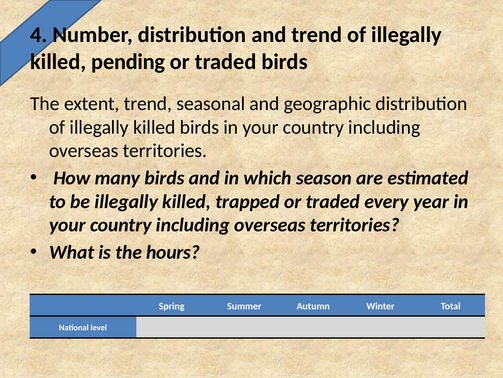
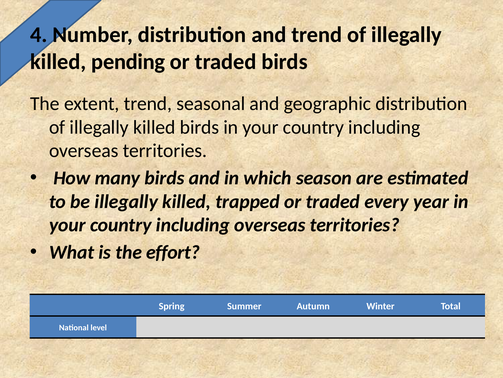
hours: hours -> effort (173, 252)
